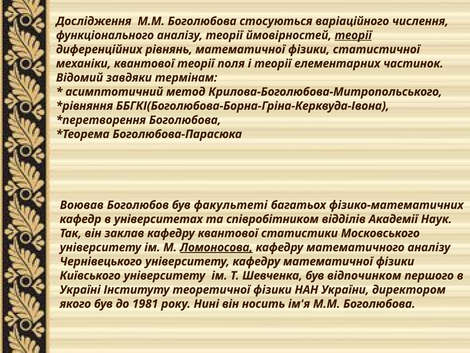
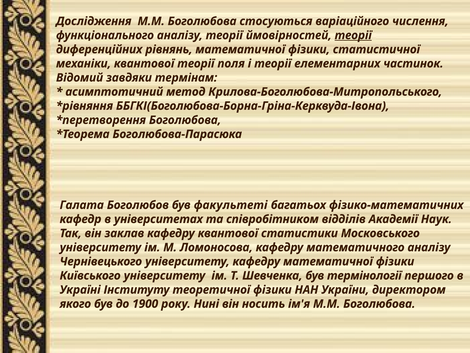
Воював: Воював -> Галата (82, 205)
Ломоносова underline: present -> none (216, 247)
відпочинком: відпочинком -> термінології (364, 275)
1981: 1981 -> 1900 (145, 303)
